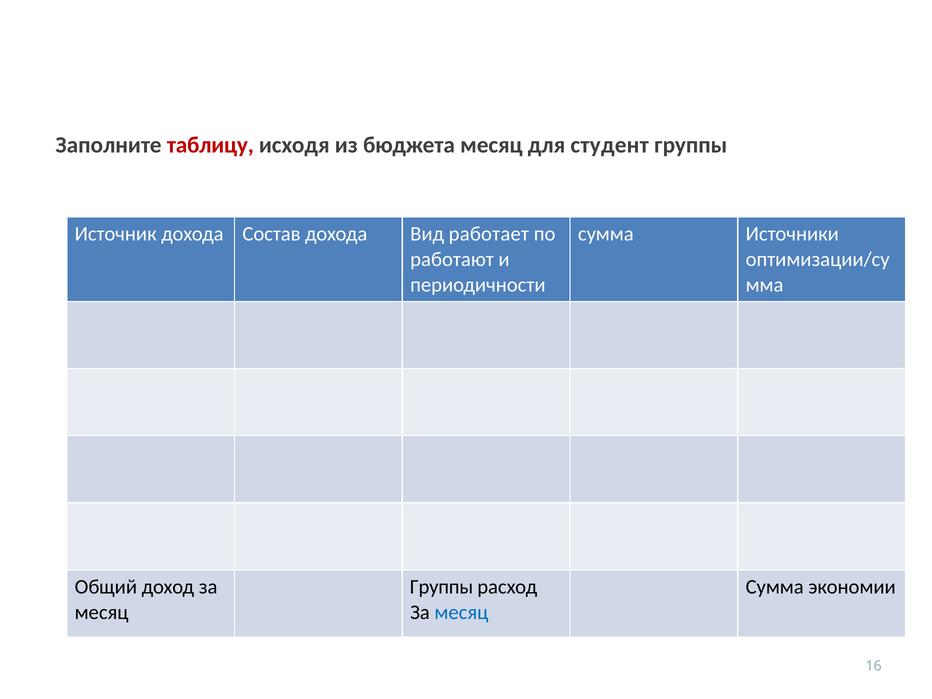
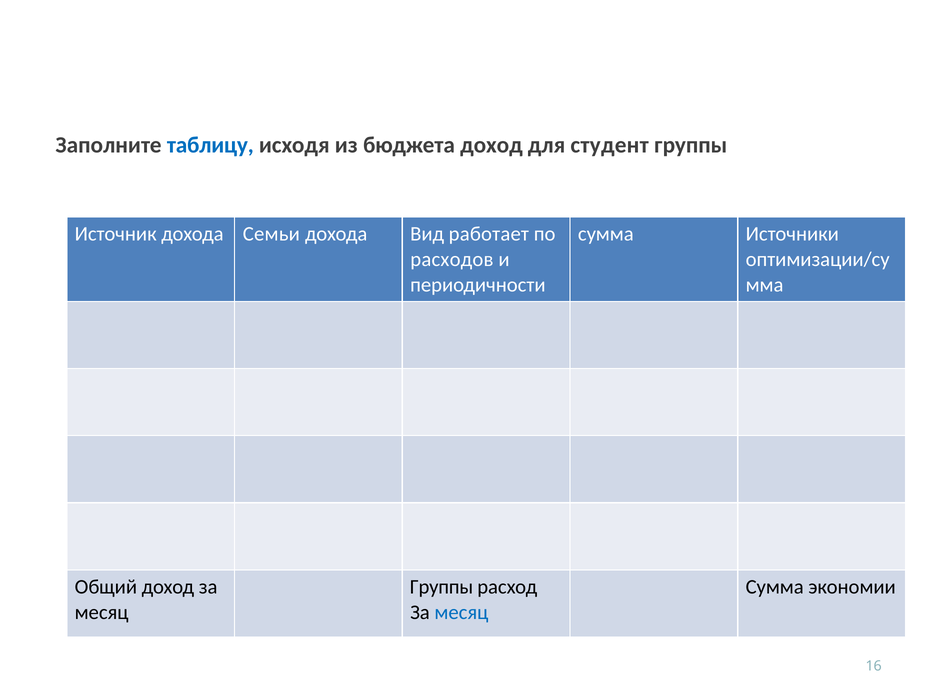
таблицу colour: red -> blue (210, 145)
бюджета месяц: месяц -> доход (491, 145)
Состав: Состав -> Семьи (271, 234)
работают: работают -> расходов (452, 259)
